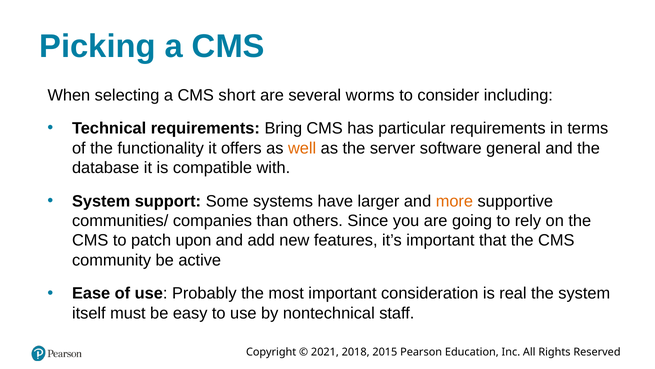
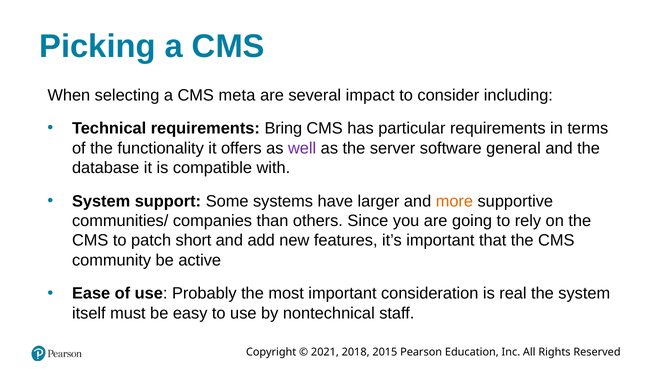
short: short -> meta (237, 95)
worms: worms -> impact (370, 95)
well colour: orange -> purple (302, 148)
upon: upon -> short (193, 240)
